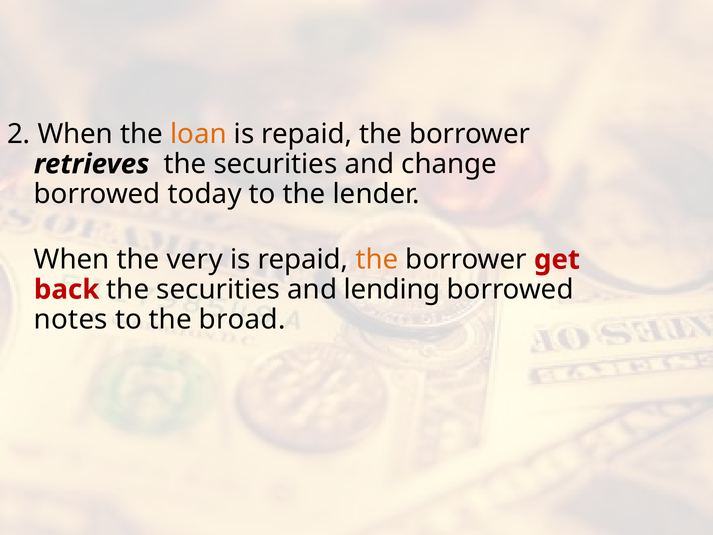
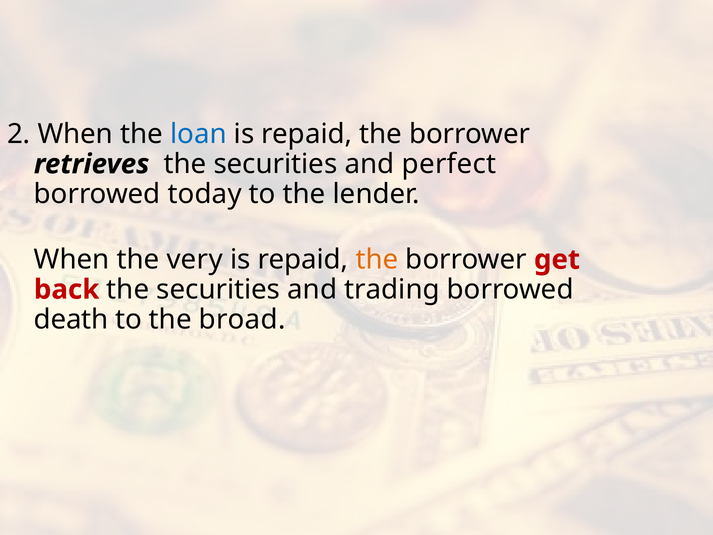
loan colour: orange -> blue (198, 134)
change: change -> perfect (449, 164)
lending: lending -> trading (392, 289)
notes: notes -> death (71, 319)
